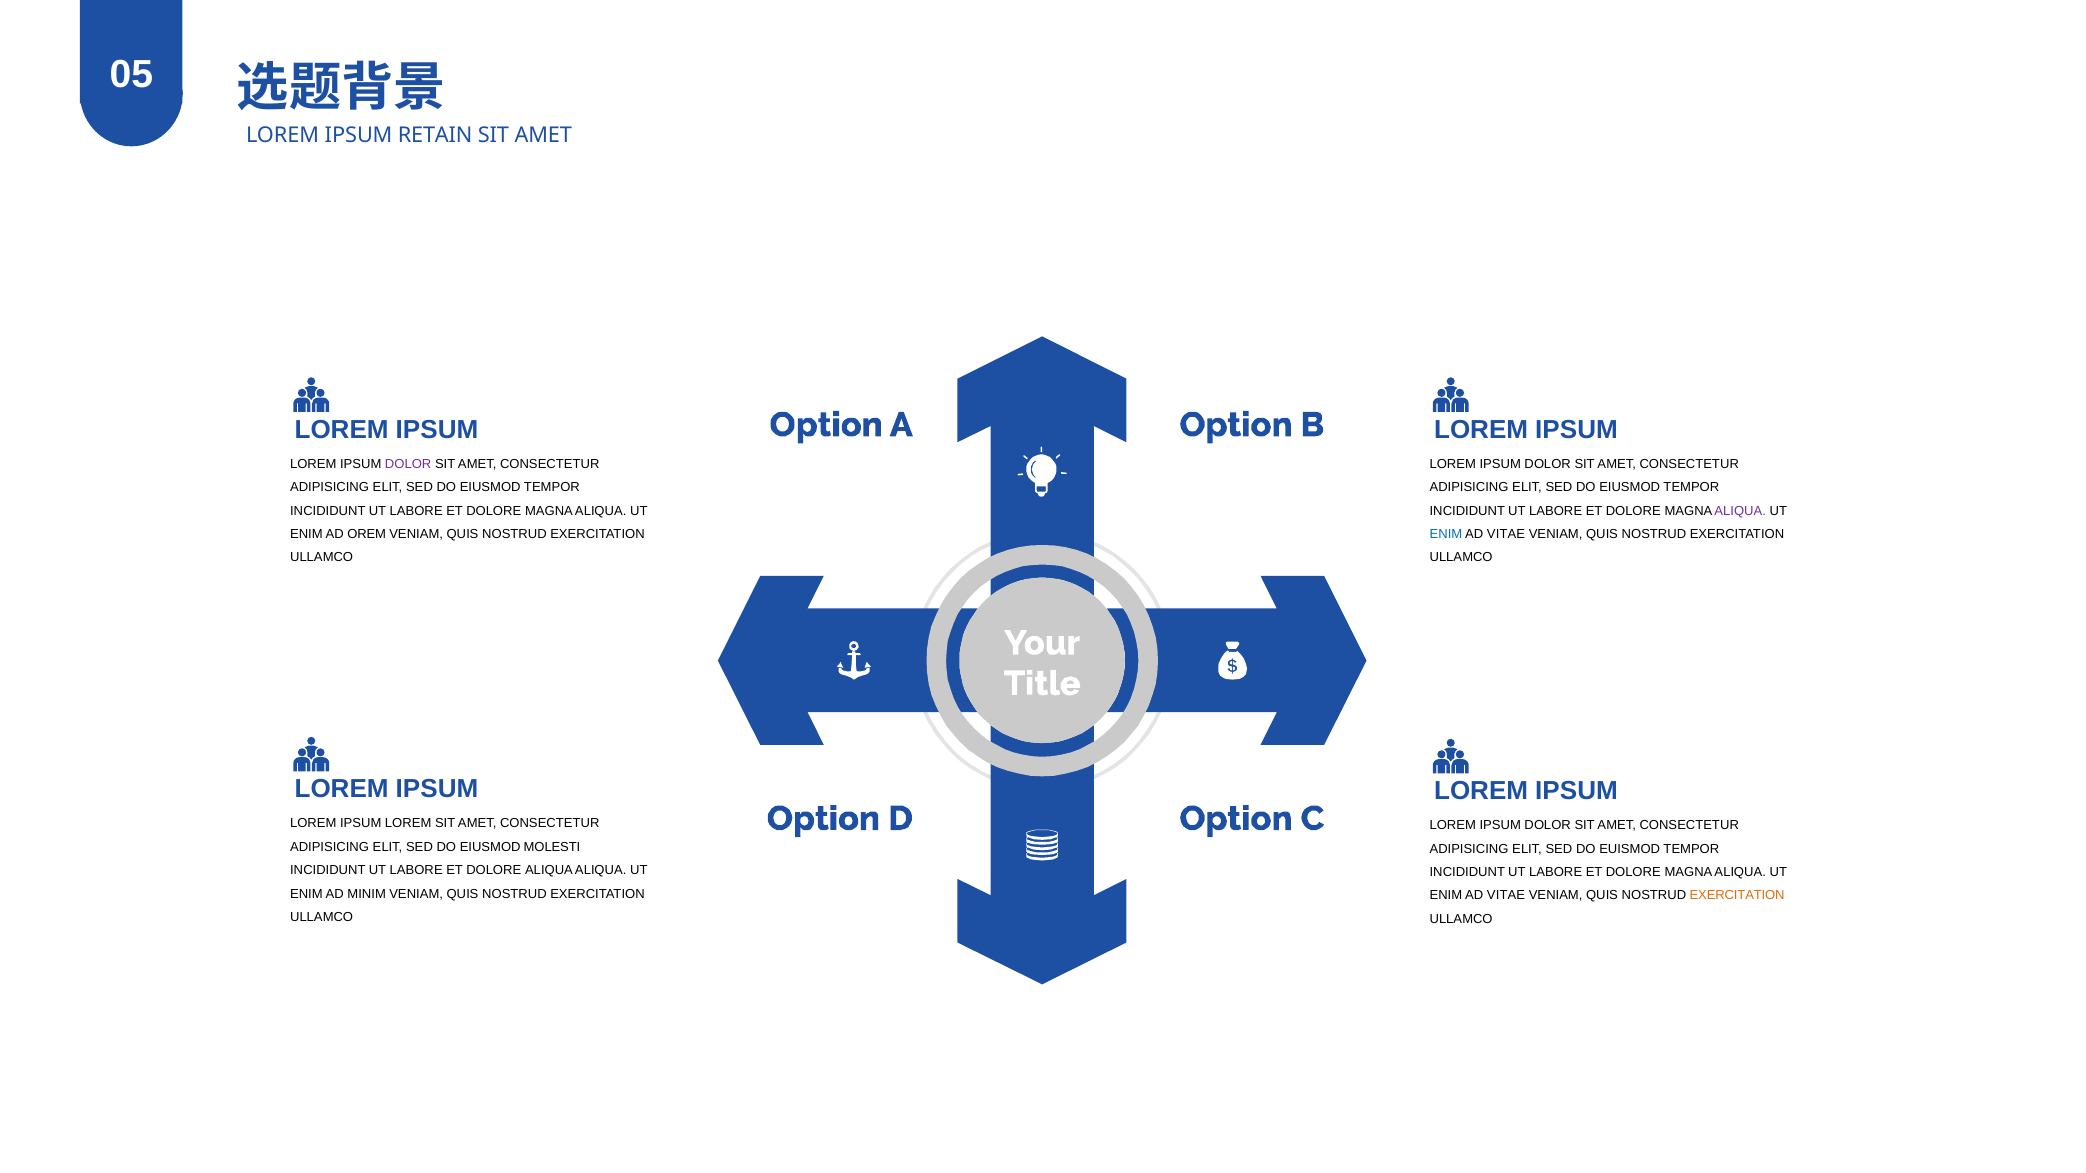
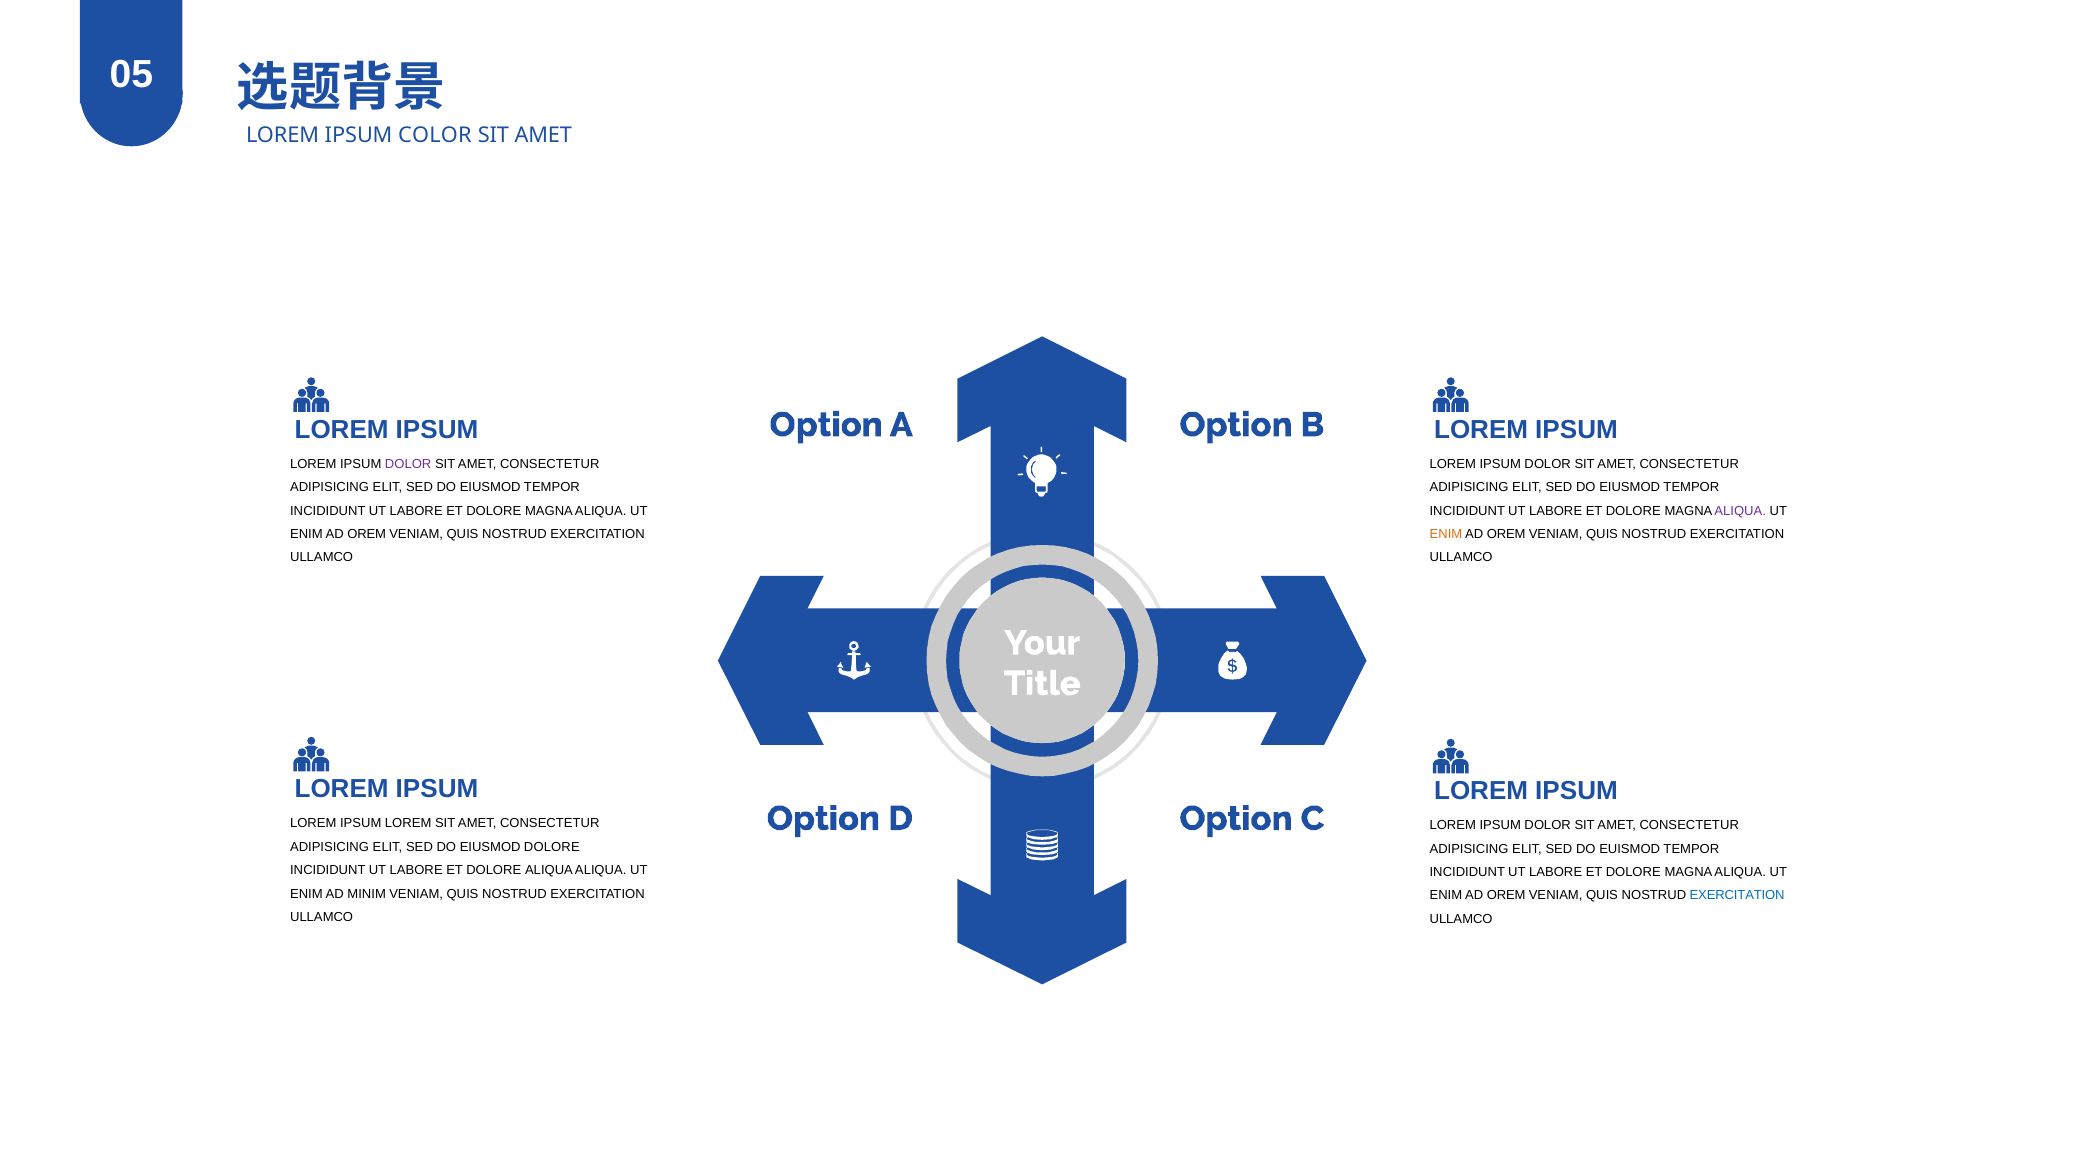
RETAIN: RETAIN -> COLOR (435, 135)
ENIM colour: blue -> orange (1446, 534)
VITAE: VITAE -> OREM (1506, 534)
EIUSMOD MOLESTI: MOLESTI -> DOLORE (552, 847)
VITAE: VITAE -> OREM (1506, 896)
EXERCITATION colour: orange -> blue (1737, 896)
